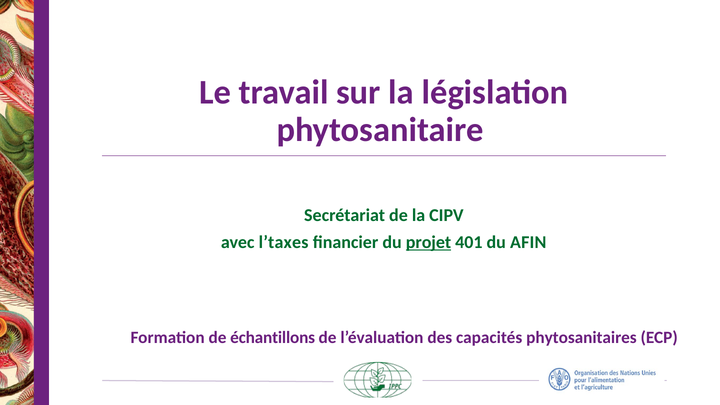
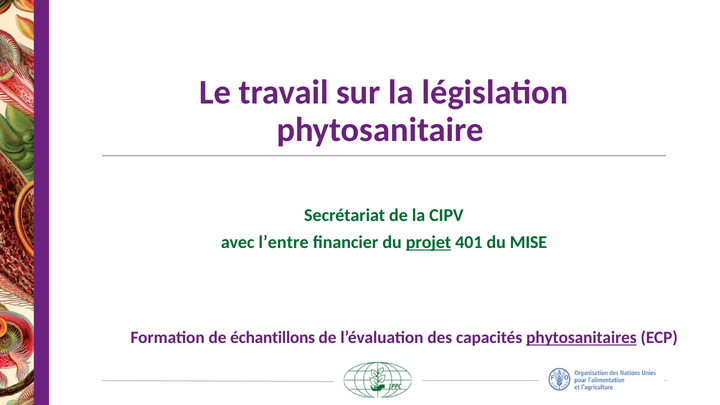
l’taxes: l’taxes -> l’entre (284, 242)
AFIN: AFIN -> MISE (528, 242)
phytosanitaires underline: none -> present (581, 338)
